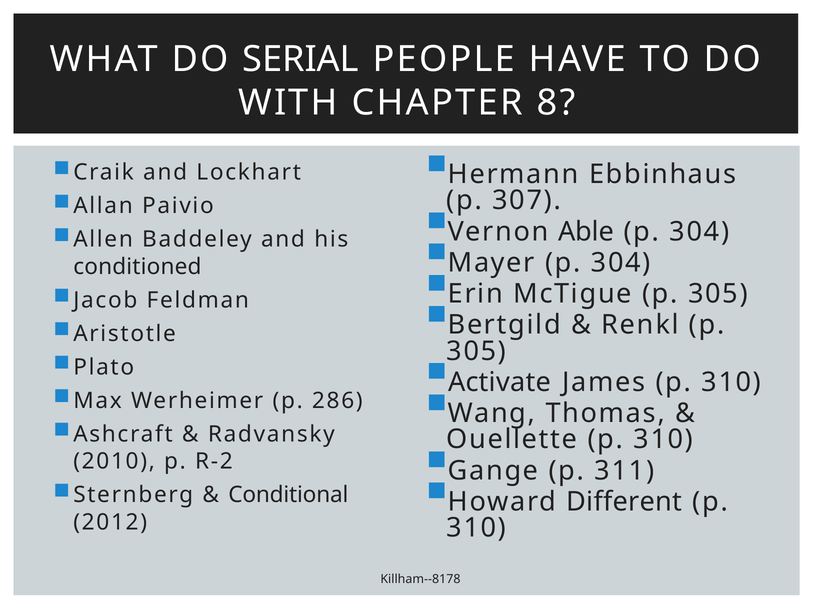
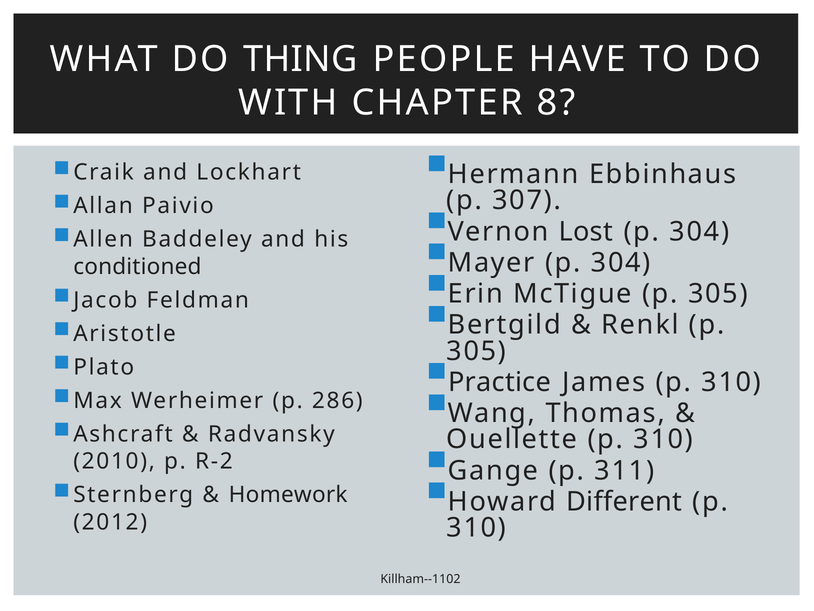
SERIAL: SERIAL -> THING (300, 59)
Able: Able -> Lost (586, 231)
Activate: Activate -> Practice (500, 382)
Conditional: Conditional -> Homework (288, 494)
Killham--8178: Killham--8178 -> Killham--1102 (420, 579)
